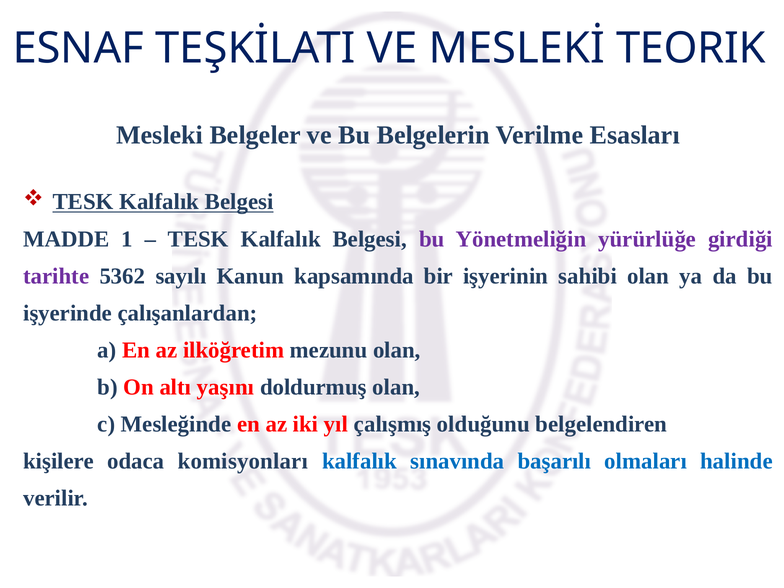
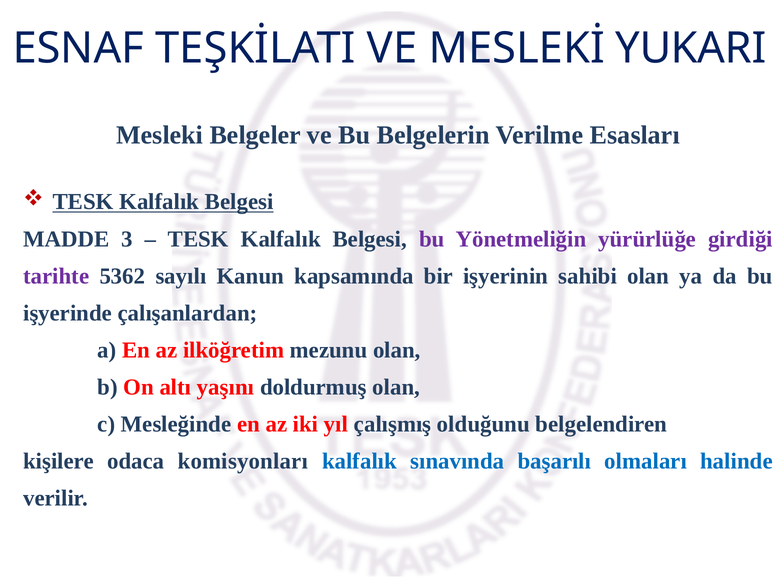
TEORIK: TEORIK -> YUKARI (691, 48)
1: 1 -> 3 (127, 239)
